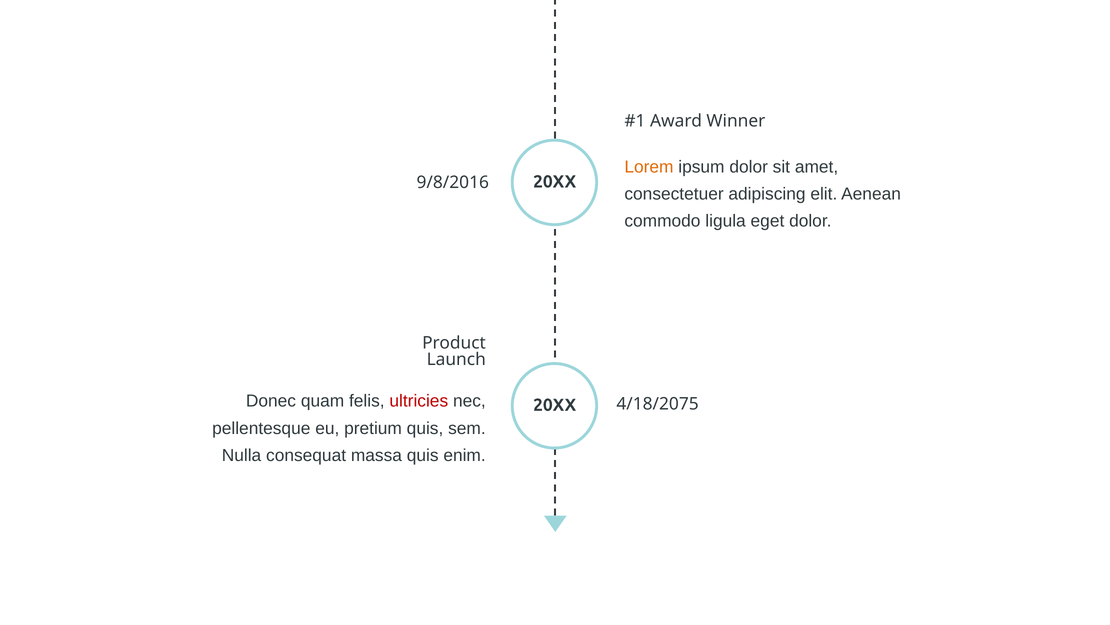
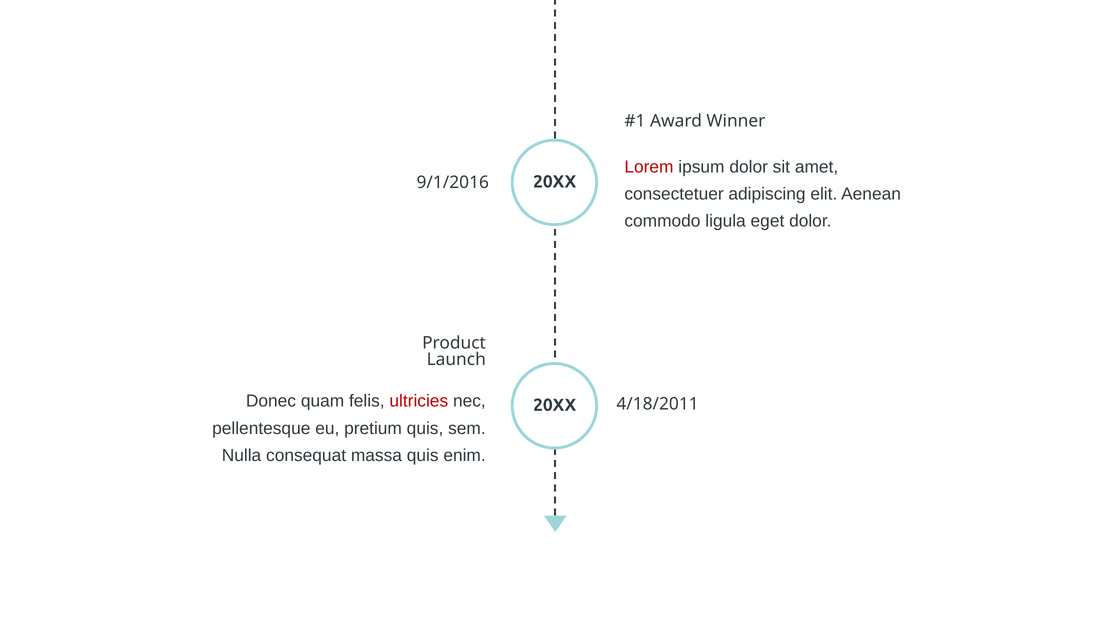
Lorem colour: orange -> red (649, 167)
9/8/2016: 9/8/2016 -> 9/1/2016 (453, 182)
4/18/2075: 4/18/2075 -> 4/18/2011 (658, 404)
